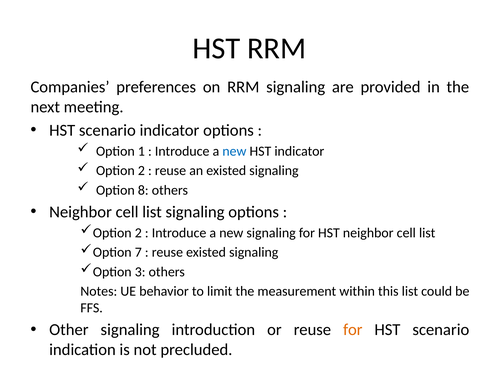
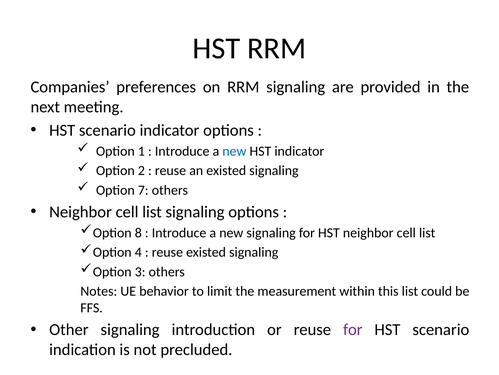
8: 8 -> 7 (143, 190)
2: 2 -> 8 (138, 232)
7: 7 -> 4 (138, 252)
for colour: orange -> purple (353, 329)
